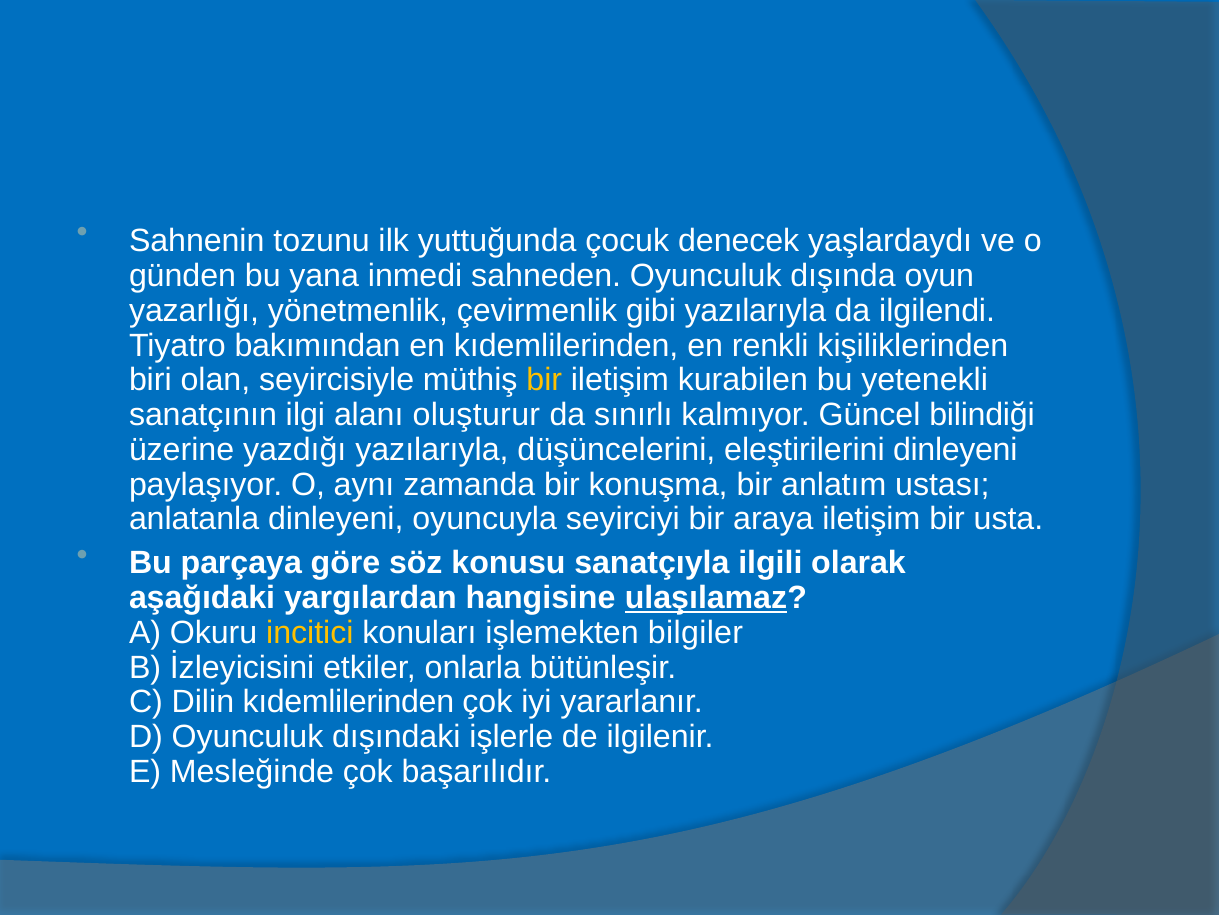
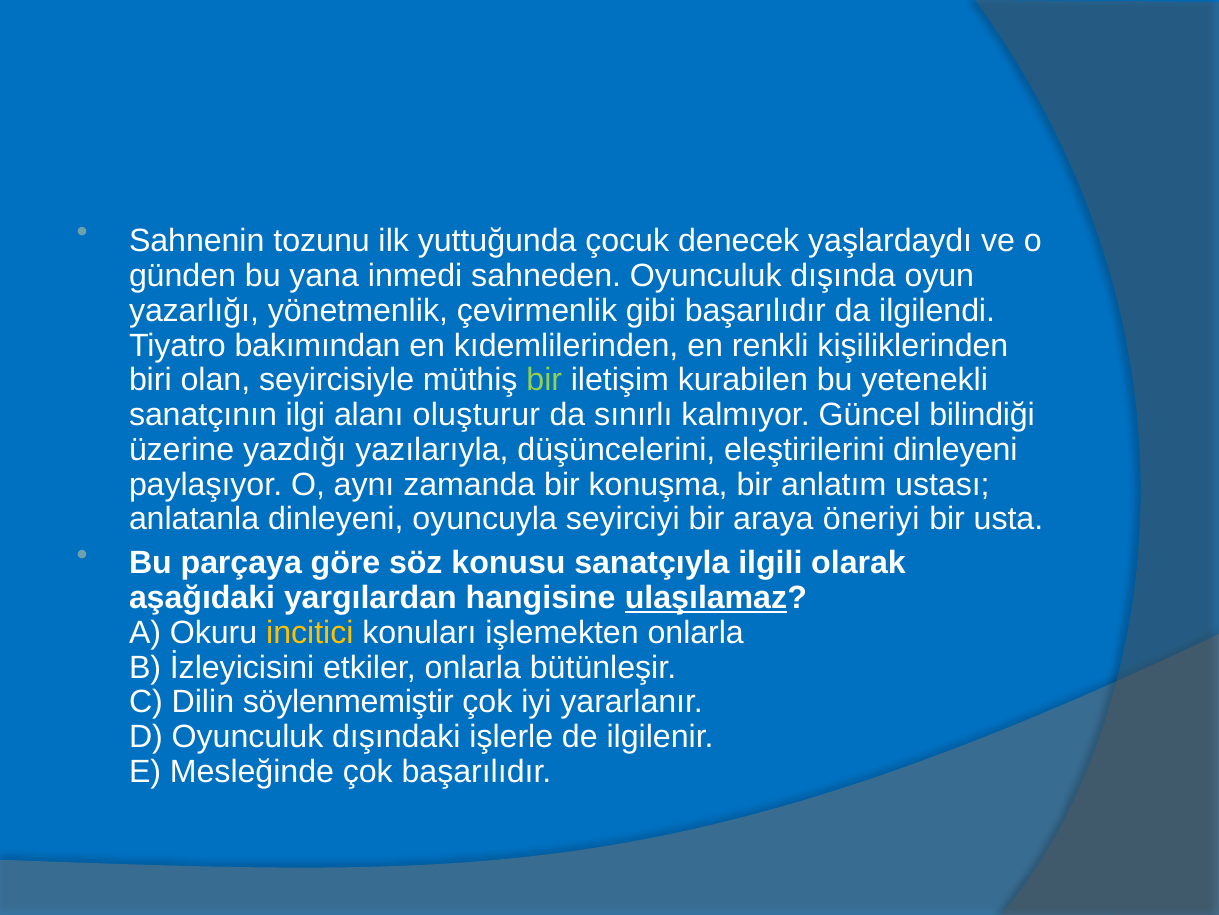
gibi yazılarıyla: yazılarıyla -> başarılıdır (755, 310)
bir colour: yellow -> light green (544, 380)
araya iletişim: iletişim -> öneriyi (871, 519)
işlemekten bilgiler: bilgiler -> onlarla (696, 632)
Dilin kıdemlilerinden: kıdemlilerinden -> söylenmemiştir (348, 702)
